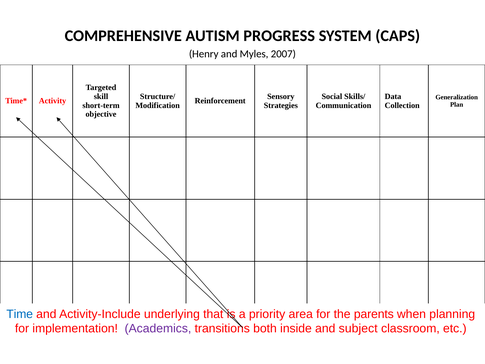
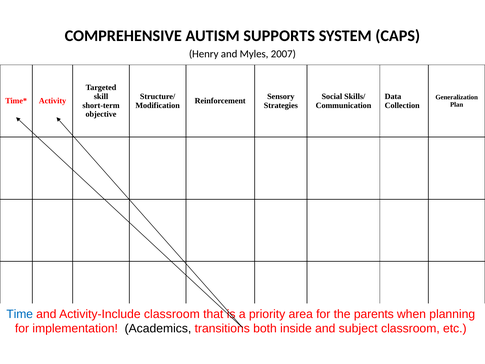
PROGRESS: PROGRESS -> SUPPORTS (279, 36)
Activity-Include underlying: underlying -> classroom (172, 314)
Academics colour: purple -> black (158, 328)
